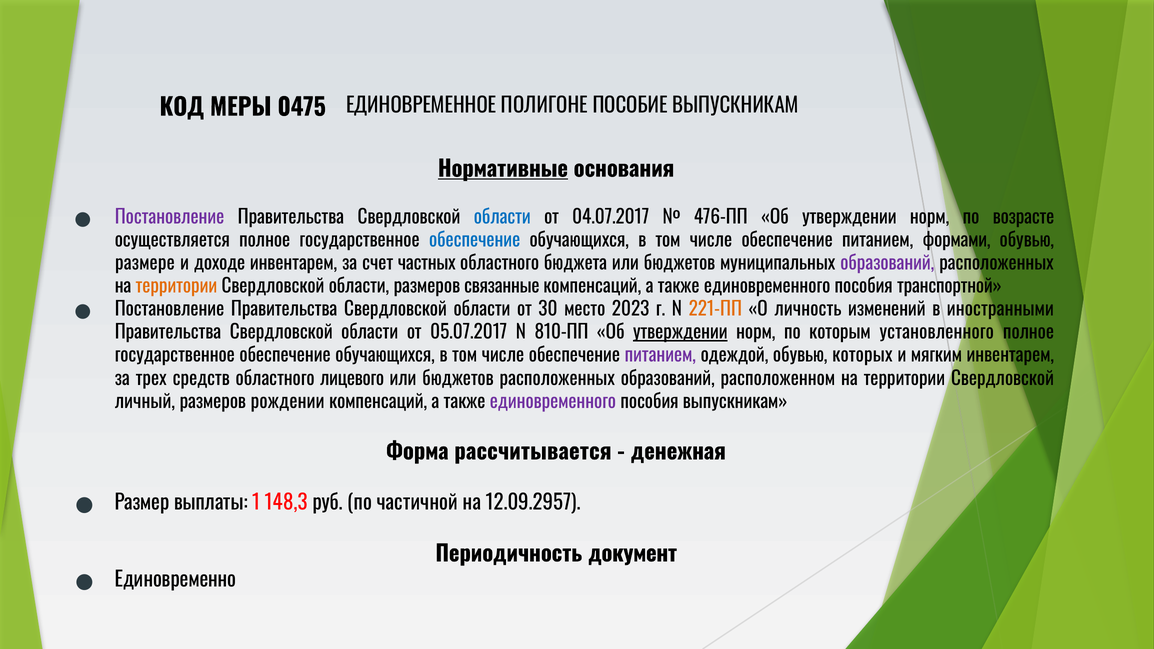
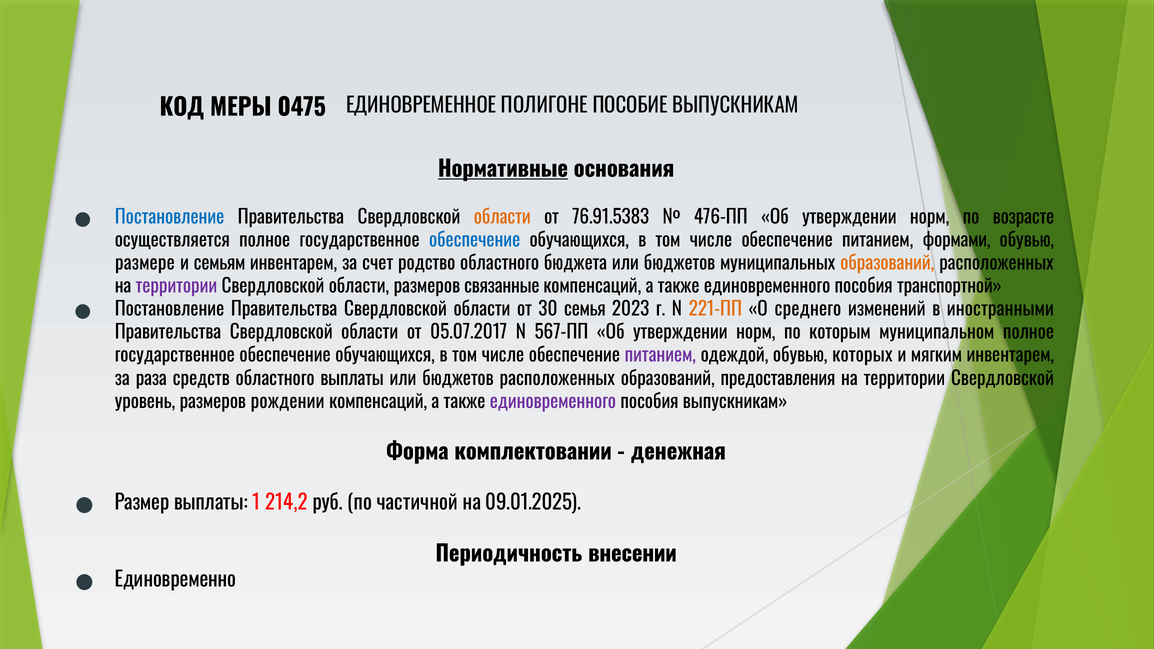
Постановление colour: purple -> blue (170, 217)
области colour: blue -> orange (502, 217)
04.07.2017: 04.07.2017 -> 76.91.5383 (611, 217)
доходе: доходе -> семьям (220, 263)
частных: частных -> родство (427, 263)
образований colour: purple -> orange (887, 263)
территории colour: orange -> purple (176, 286)
место: место -> семья (585, 310)
личность: личность -> среднего (808, 310)
810-ПП: 810-ПП -> 567-ПП (561, 333)
утверждении underline: present -> none (680, 333)
установленного: установленного -> муниципальном (937, 333)
трех: трех -> раза (151, 379)
областного лицевого: лицевого -> выплаты (352, 379)
расположенном: расположенном -> предоставления (778, 379)
личный: личный -> уровень (145, 402)
рассчитывается: рассчитывается -> комплектовании (533, 452)
148,3: 148,3 -> 214,2 (286, 503)
12.09.2957: 12.09.2957 -> 09.01.2025 (533, 503)
документ: документ -> внесении (632, 554)
